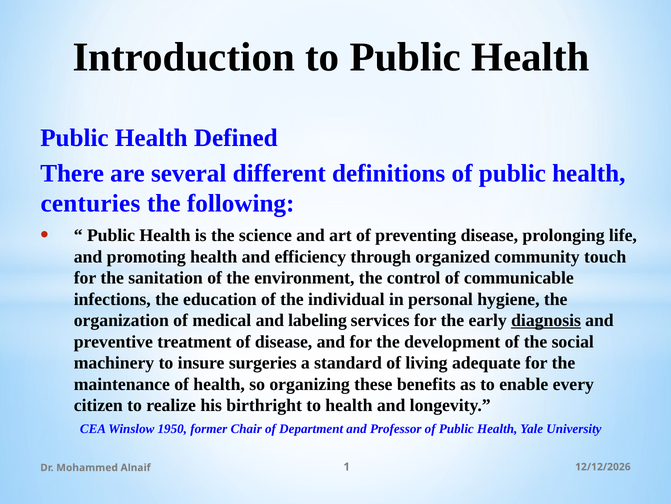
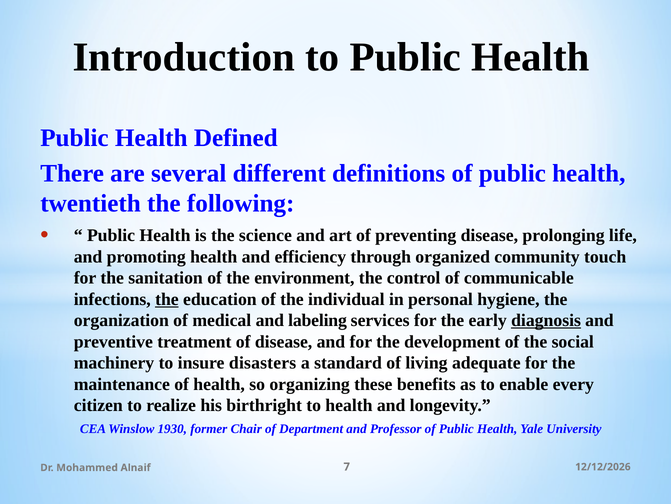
centuries: centuries -> twentieth (91, 203)
the underline: none -> present (167, 299)
surgeries: surgeries -> disasters (263, 362)
1950: 1950 -> 1930 (172, 429)
1: 1 -> 7 (347, 466)
